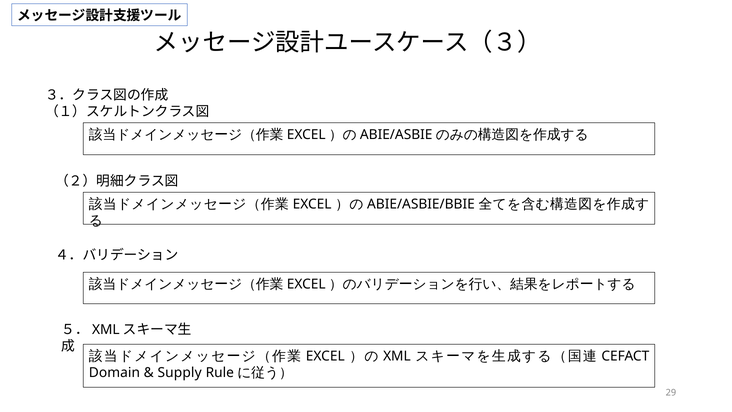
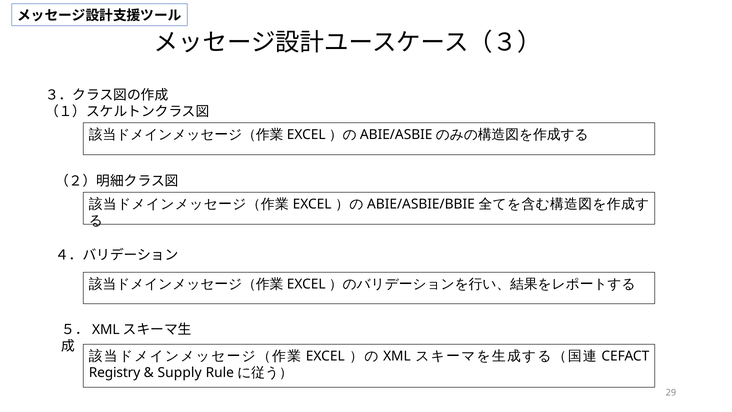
Domain: Domain -> Registry (115, 373)
